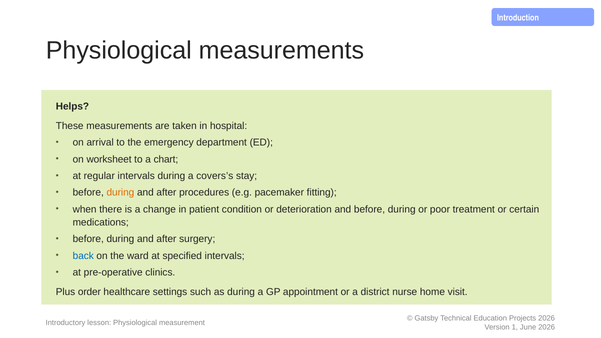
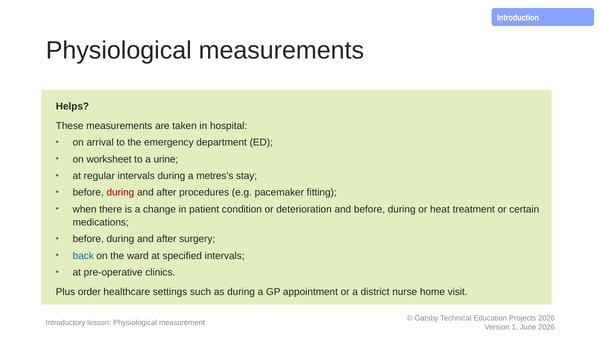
chart: chart -> urine (166, 159)
covers’s: covers’s -> metres’s (215, 176)
during colour: orange -> red (120, 193)
poor: poor -> heat (440, 209)
